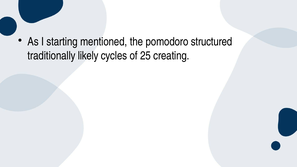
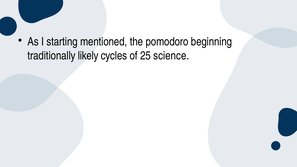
structured: structured -> beginning (211, 42)
creating: creating -> science (171, 56)
